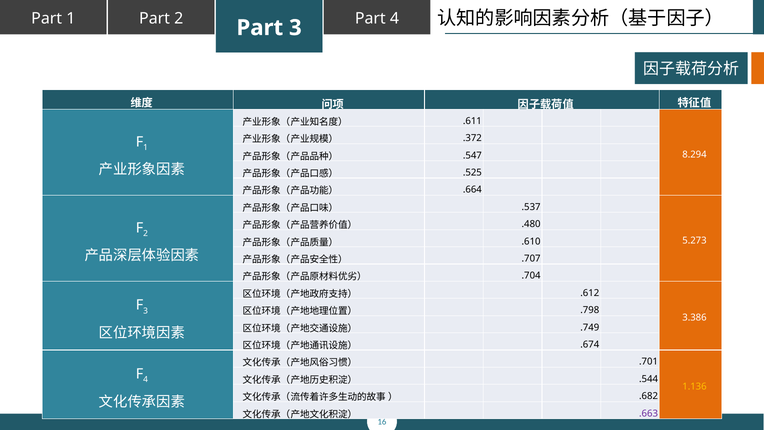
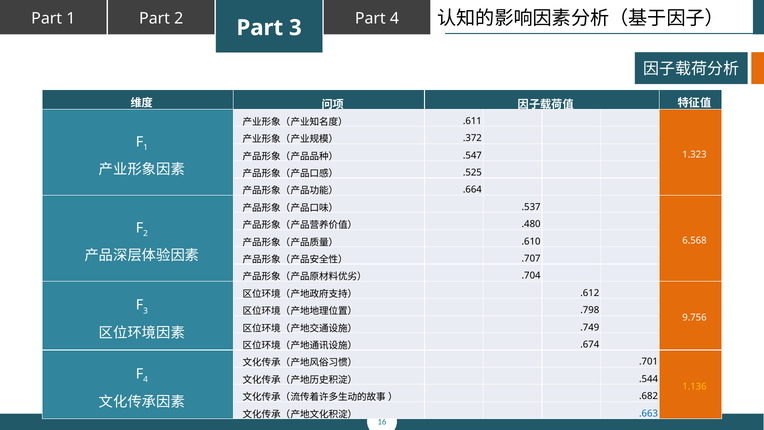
8.294: 8.294 -> 1.323 (694, 154)
5.273: 5.273 -> 6.568 (694, 240)
3.386: 3.386 -> 9.756 (694, 318)
.663 colour: purple -> blue (649, 413)
